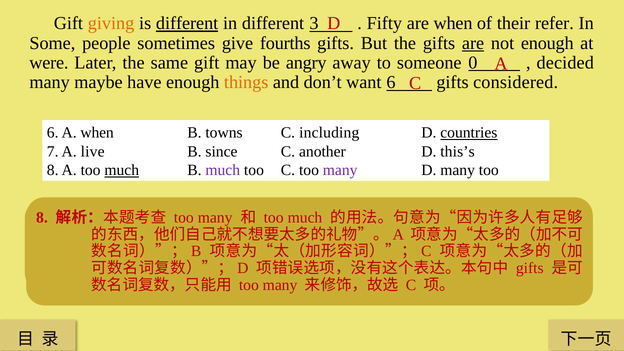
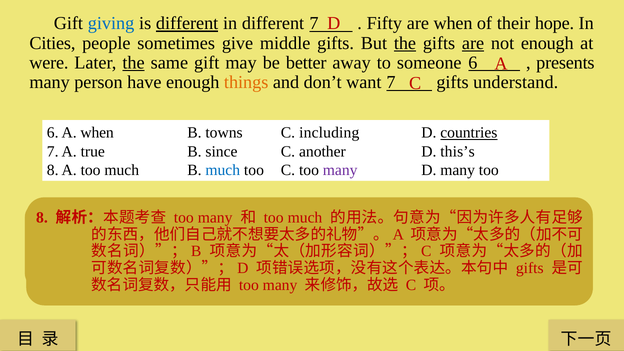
giving colour: orange -> blue (111, 23)
different 3: 3 -> 7 (314, 23)
refer: refer -> hope (554, 23)
Some: Some -> Cities (52, 43)
fourths: fourths -> middle (285, 43)
the underline: none -> present (405, 43)
the underline: none -> present (134, 63)
angry: angry -> better (306, 63)
someone 0: 0 -> 6 (473, 63)
decided: decided -> presents (565, 63)
maybe: maybe -> person (98, 82)
want 6: 6 -> 7 (391, 82)
considered: considered -> understand (516, 82)
live: live -> true (93, 152)
much underline: present -> none (122, 170)
much colour: purple -> blue (223, 170)
